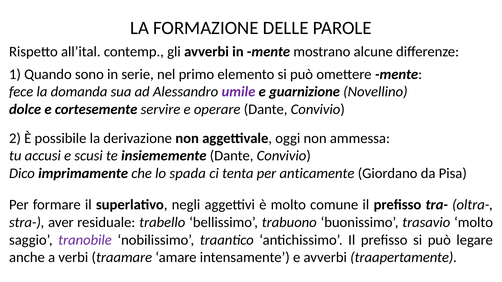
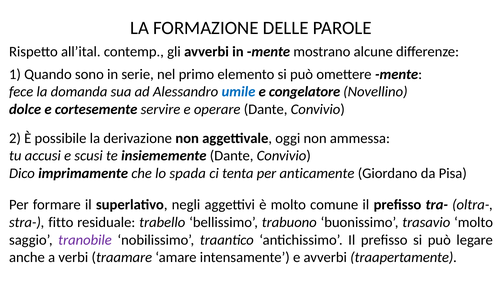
umile colour: purple -> blue (238, 92)
guarnizione: guarnizione -> congelatore (305, 92)
aver: aver -> fitto (61, 223)
